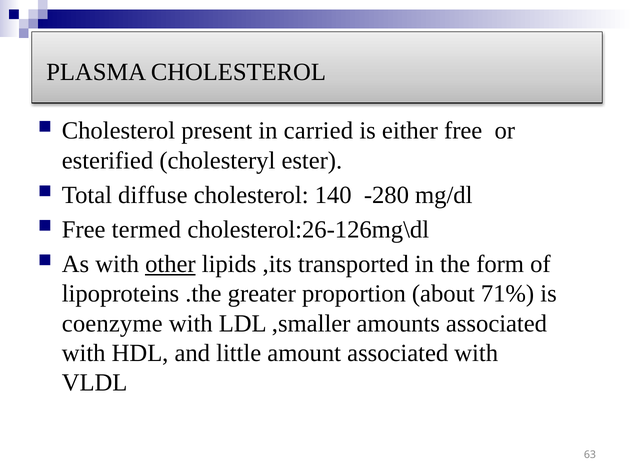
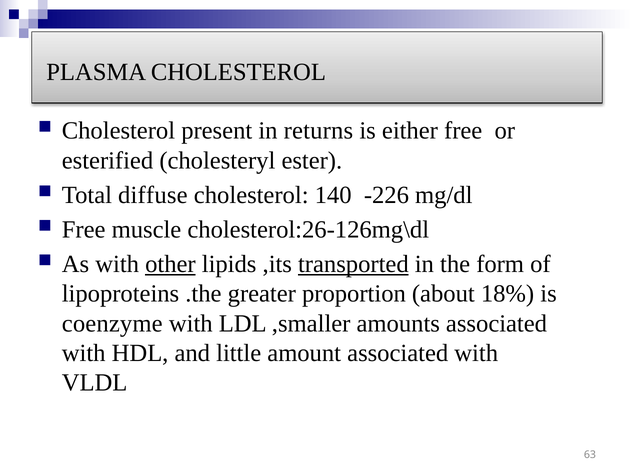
carried: carried -> returns (318, 131)
-280: -280 -> -226 (386, 195)
termed: termed -> muscle (146, 229)
transported underline: none -> present (353, 264)
71%: 71% -> 18% (508, 293)
